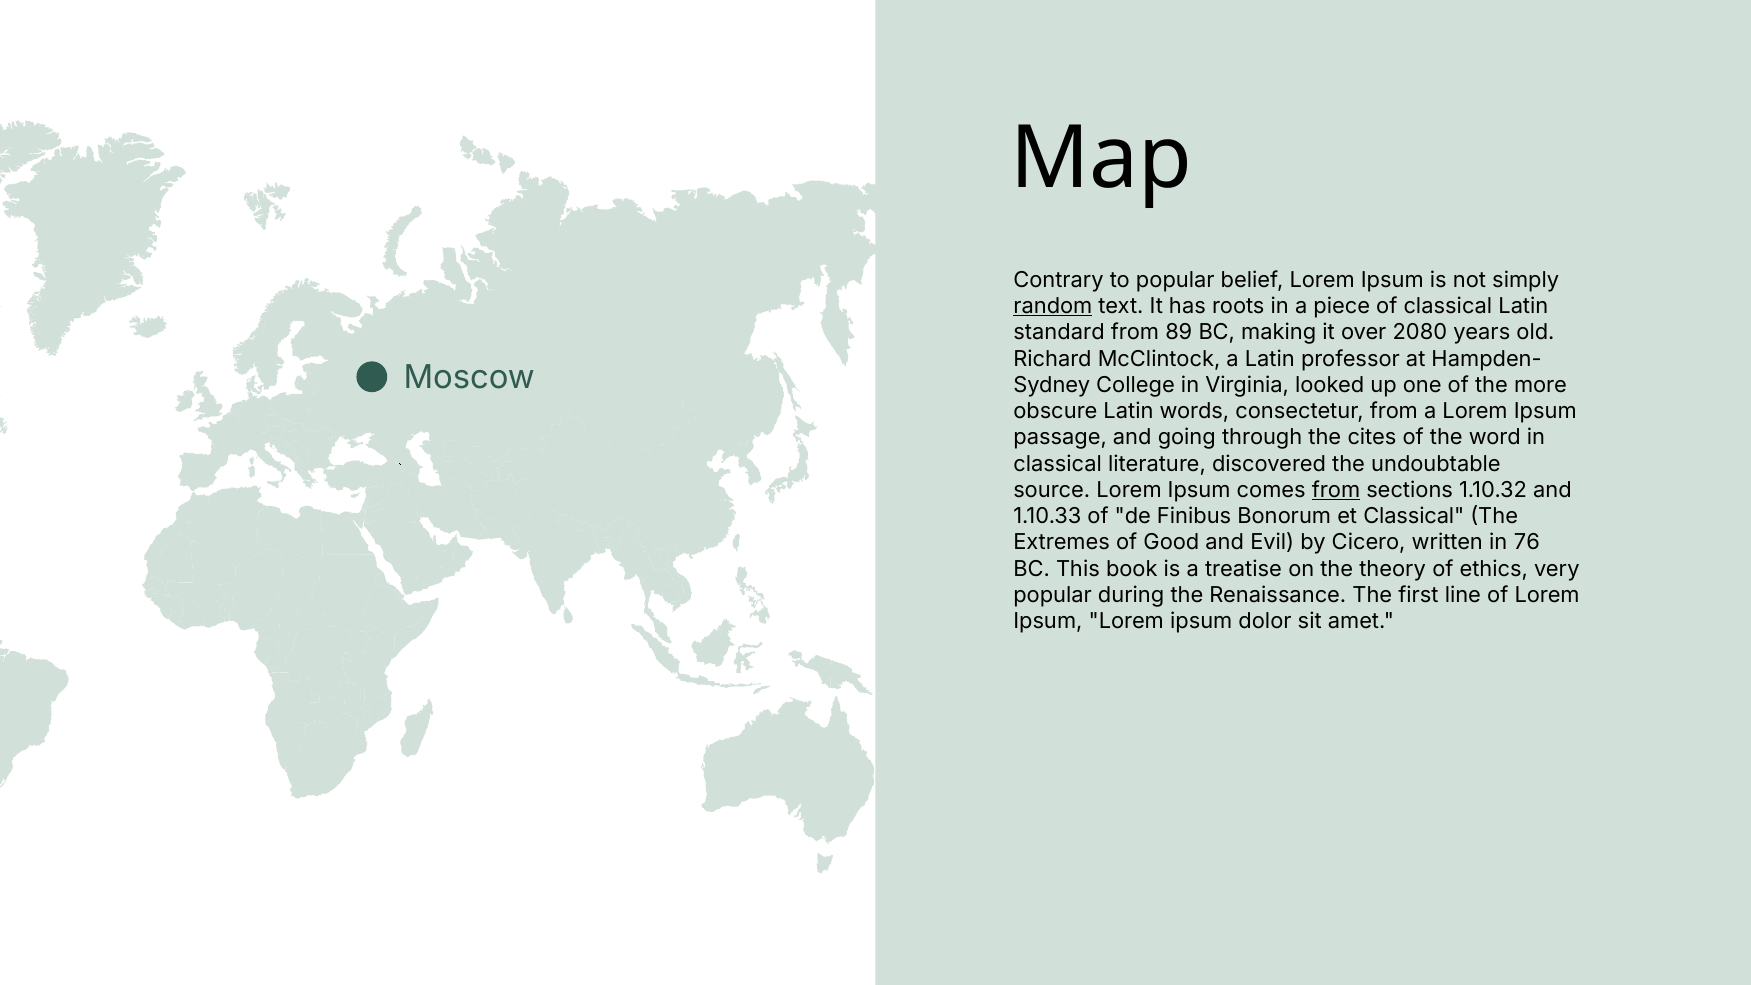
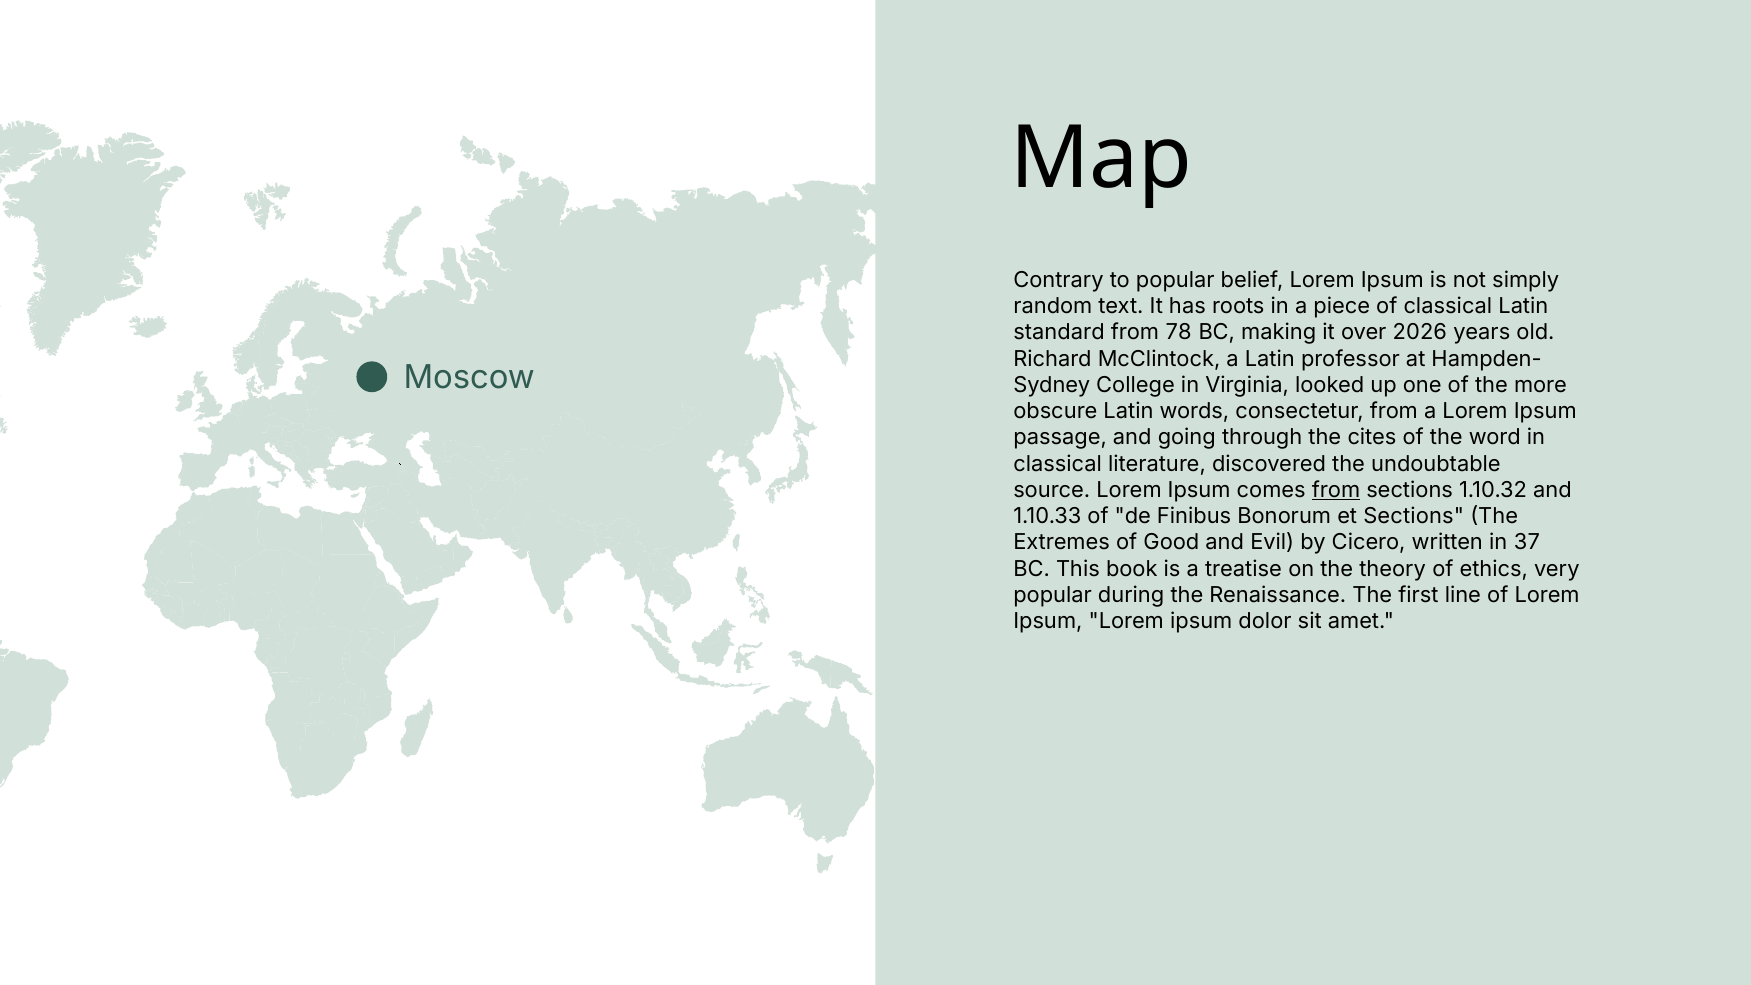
random underline: present -> none (1053, 306)
89: 89 -> 78 (1179, 333)
2080: 2080 -> 2026 (1420, 333)
et Classical: Classical -> Sections (1414, 516)
76: 76 -> 37 (1527, 543)
